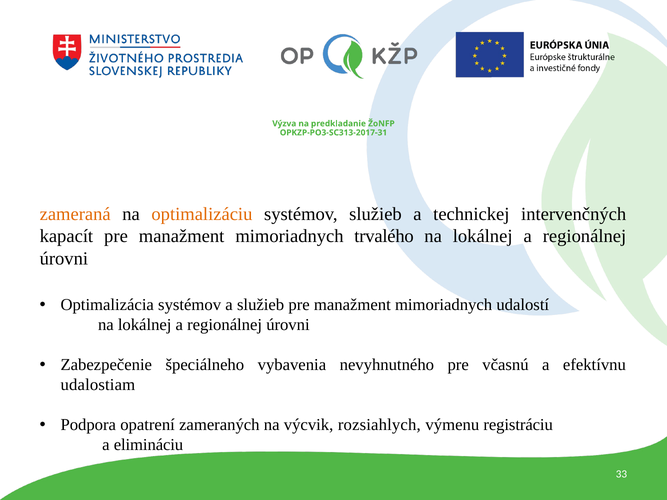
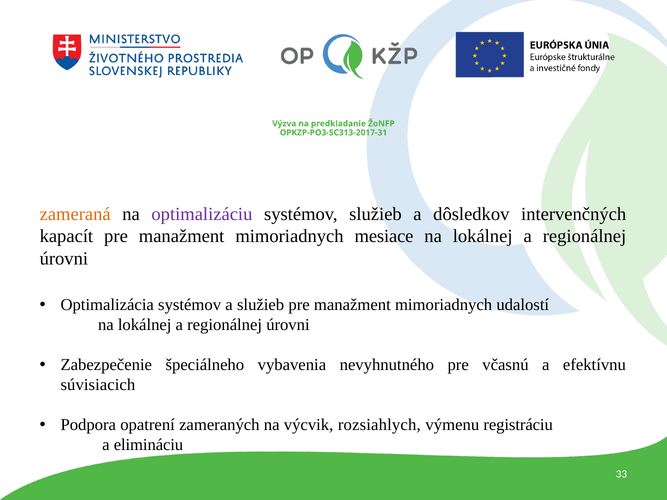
optimalizáciu colour: orange -> purple (202, 214)
technickej: technickej -> dôsledkov (471, 214)
trvalého: trvalého -> mesiace (384, 236)
udalostiam: udalostiam -> súvisiacich (98, 385)
